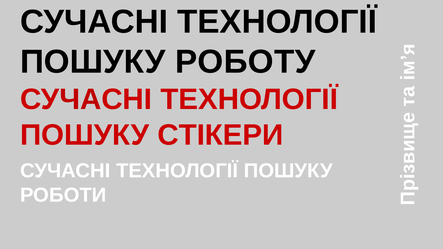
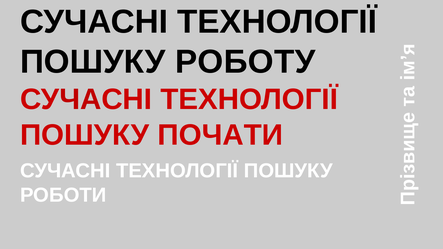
СТІКЕРИ: СТІКЕРИ -> ПОЧАТИ (220, 135)
